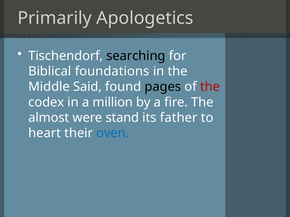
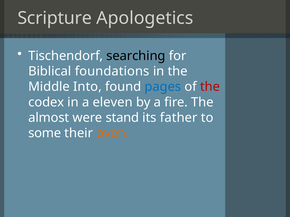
Primarily: Primarily -> Scripture (55, 18)
Said: Said -> Into (87, 87)
pages colour: black -> blue (163, 87)
million: million -> eleven (113, 102)
heart: heart -> some (45, 133)
oven colour: blue -> orange (113, 133)
